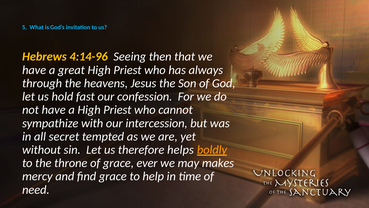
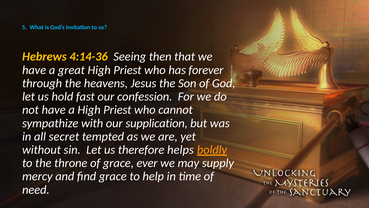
4:14-96: 4:14-96 -> 4:14-36 (89, 57)
always: always -> forever (206, 70)
intercession: intercession -> supplication (157, 123)
makes: makes -> supply (218, 163)
